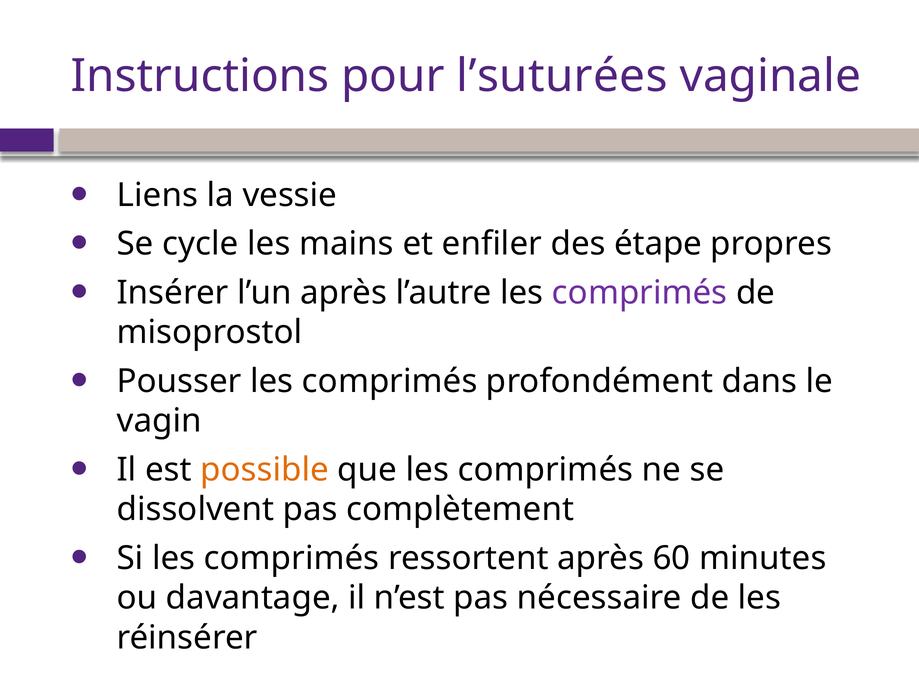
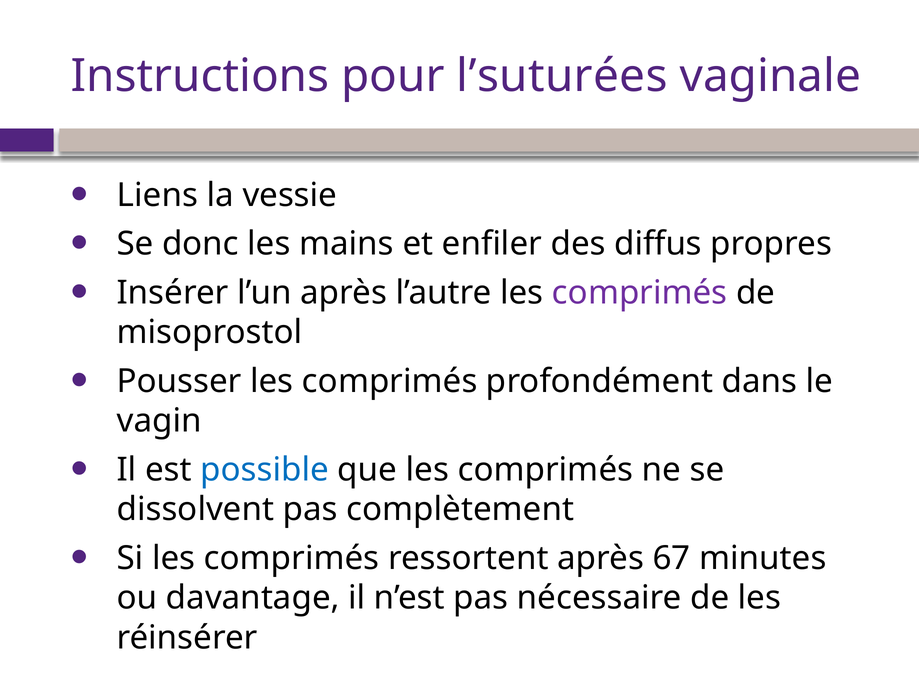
cycle: cycle -> donc (201, 244)
étape: étape -> diffus (658, 244)
possible colour: orange -> blue (265, 470)
60: 60 -> 67 (671, 558)
